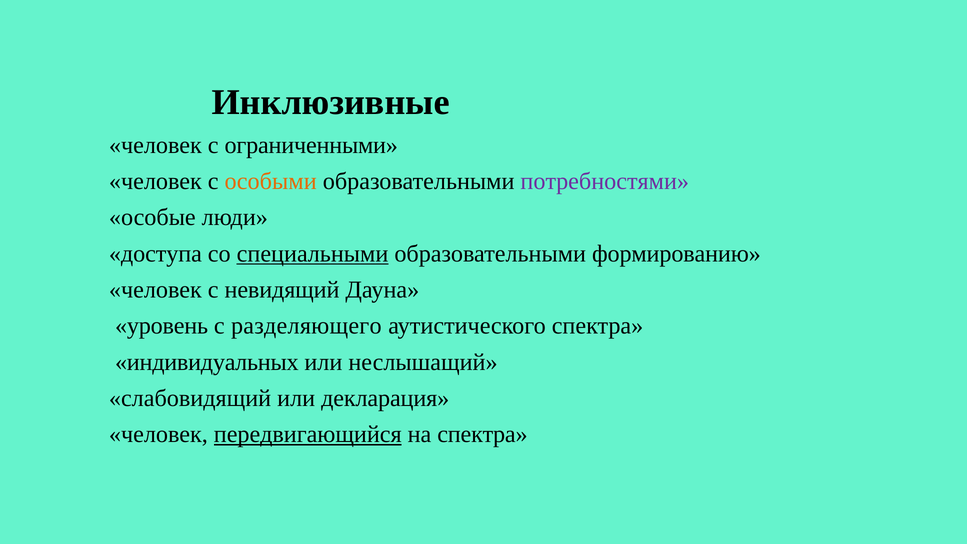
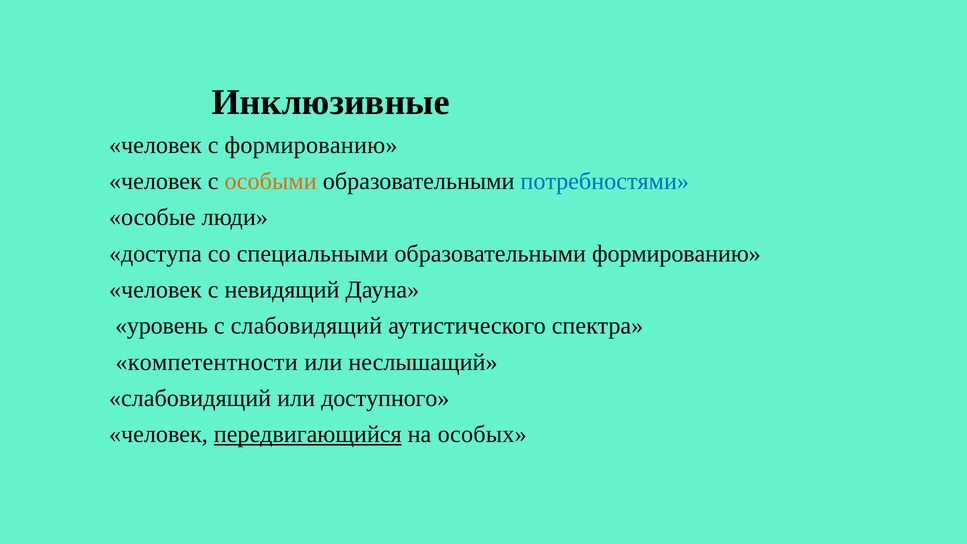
с ограниченными: ограниченными -> формированию (311, 145)
потребностями colour: purple -> blue (605, 181)
специальными underline: present -> none (313, 254)
с разделяющего: разделяющего -> слабовидящий (306, 326)
индивидуальных: индивидуальных -> компетентности (207, 362)
декларация: декларация -> доступного (385, 398)
на спектра: спектра -> особых (482, 434)
